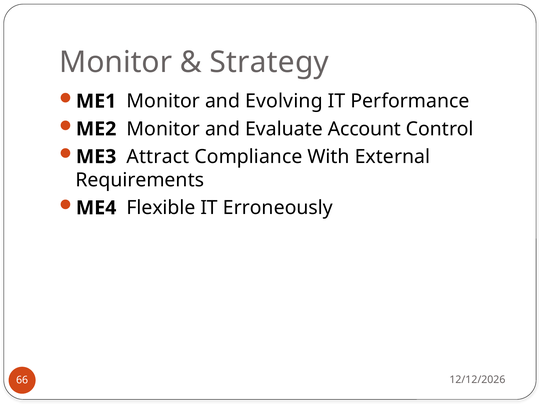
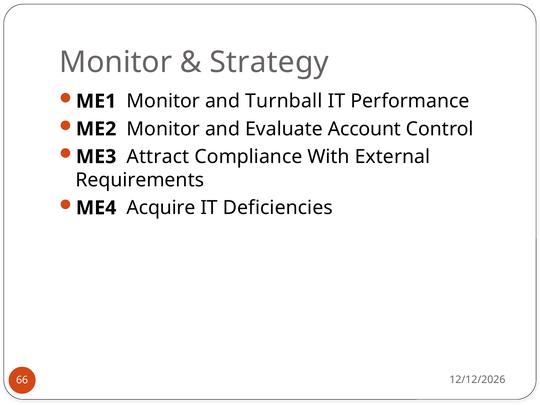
Evolving: Evolving -> Turnball (284, 101)
Flexible: Flexible -> Acquire (161, 208)
Erroneously: Erroneously -> Deficiencies (278, 208)
